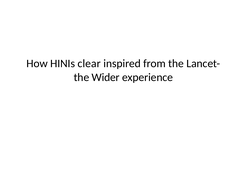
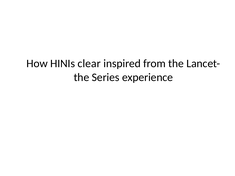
Wider: Wider -> Series (106, 77)
